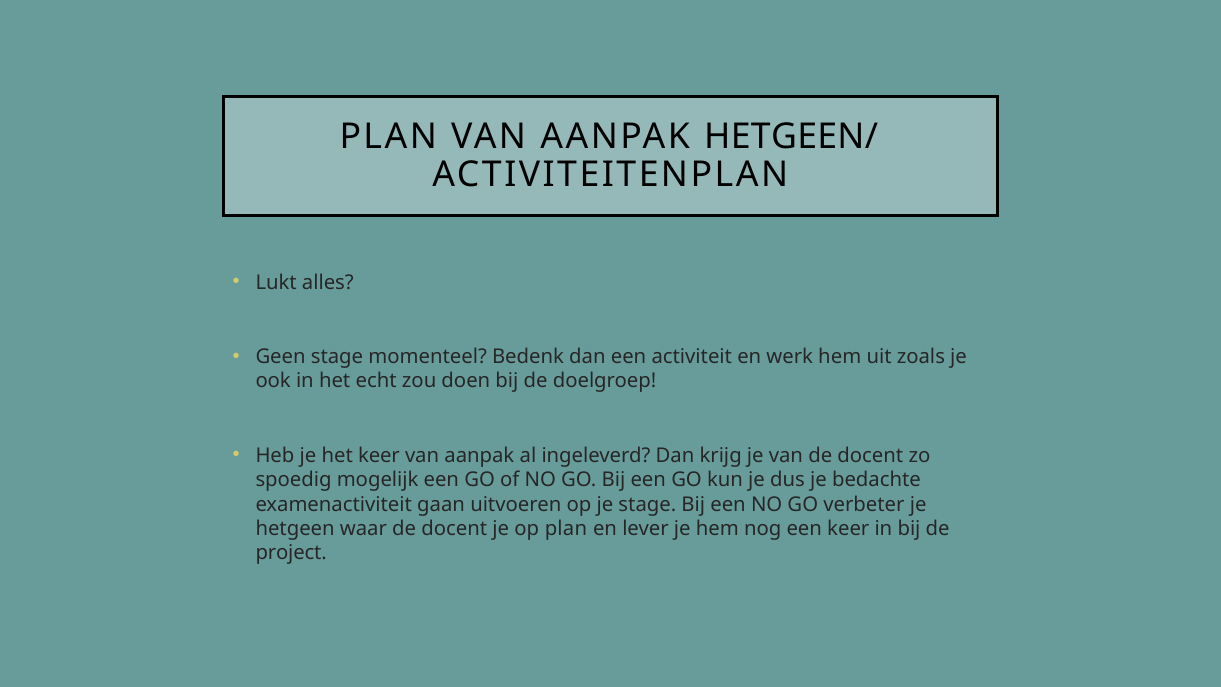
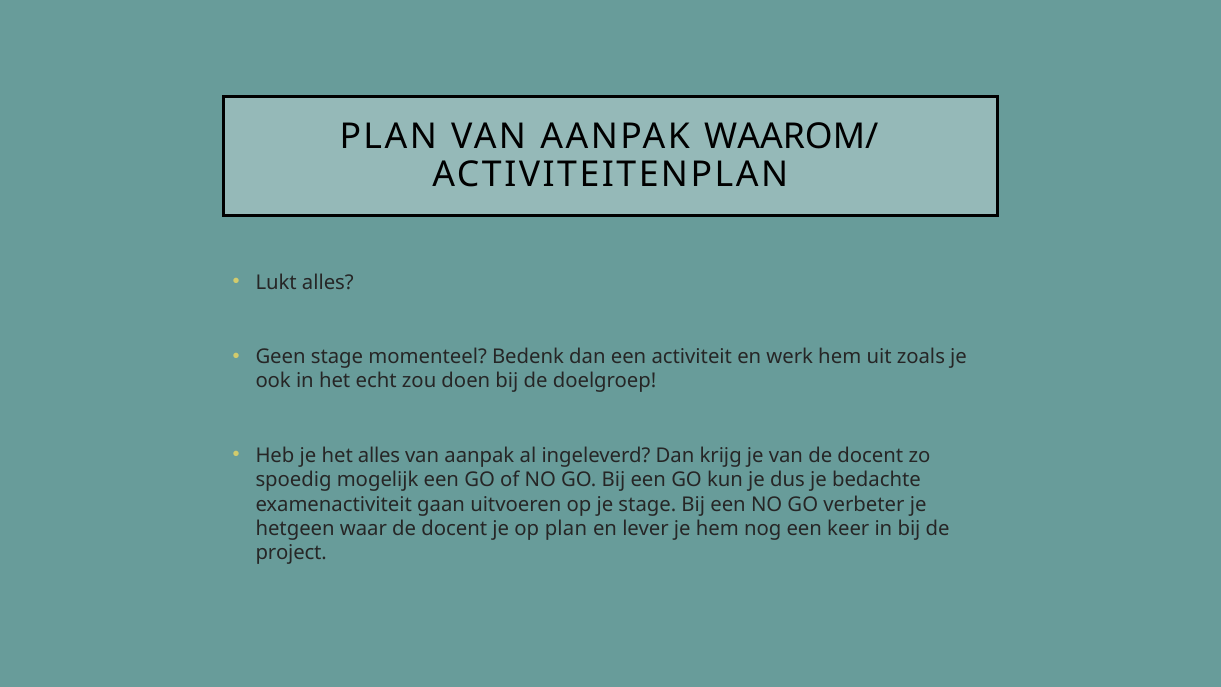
HETGEEN/: HETGEEN/ -> WAAROM/ (791, 137)
het keer: keer -> alles (379, 455)
